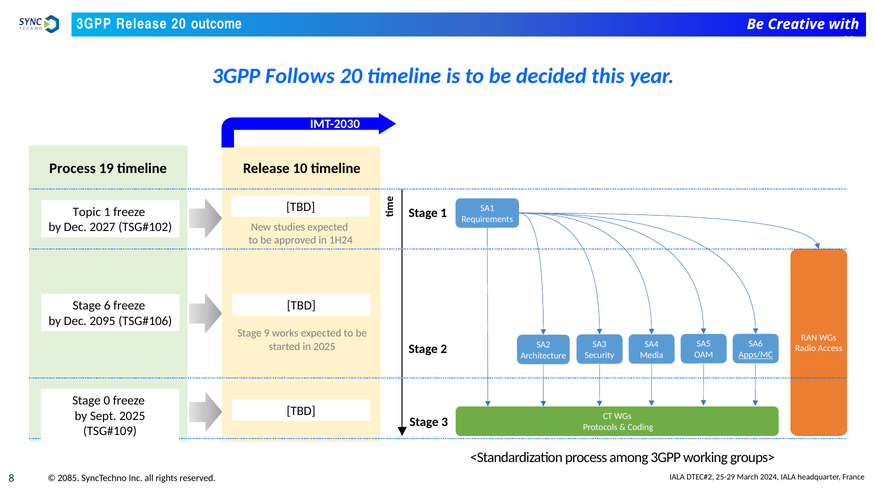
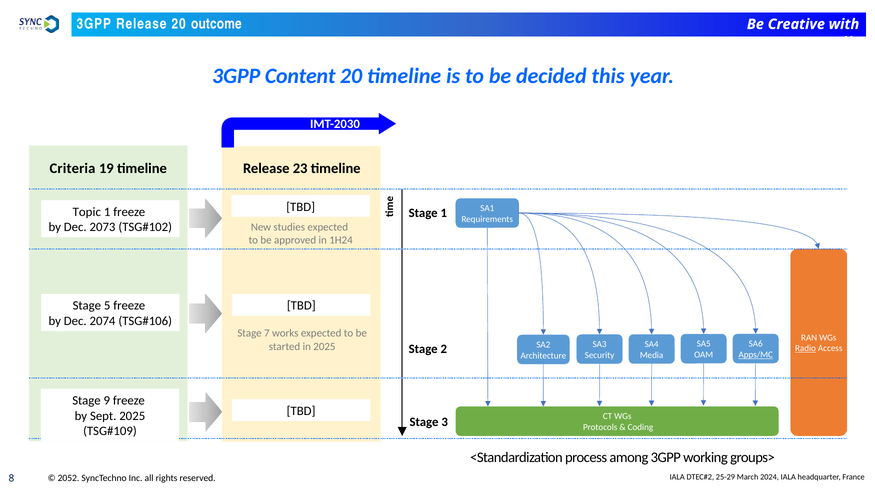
Follows: Follows -> Content (300, 76)
Process: Process -> Criteria (73, 169)
10: 10 -> 23 (300, 169)
2027: 2027 -> 2073 (102, 227)
6: 6 -> 5 (107, 306)
2095: 2095 -> 2074 (102, 321)
9: 9 -> 7 (267, 333)
Radio underline: none -> present (805, 349)
0: 0 -> 9 (107, 401)
2085: 2085 -> 2052 (69, 478)
